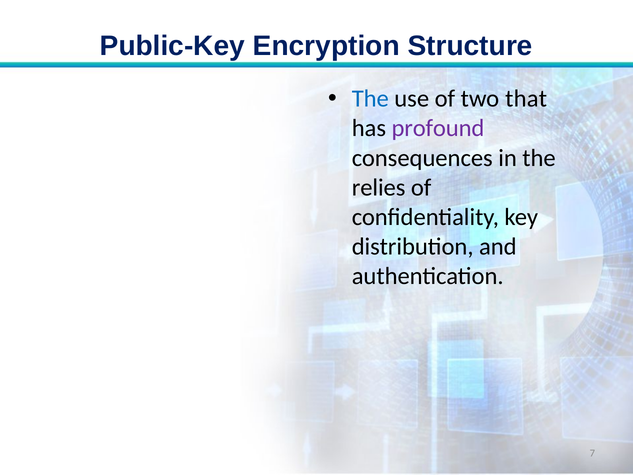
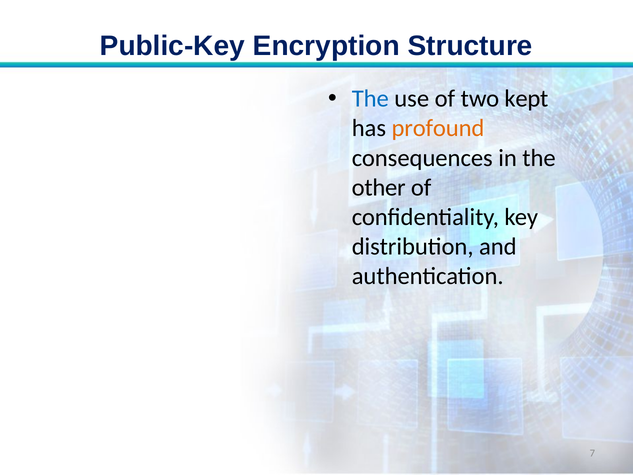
that: that -> kept (526, 99)
profound colour: purple -> orange (438, 128)
relies: relies -> other (379, 187)
